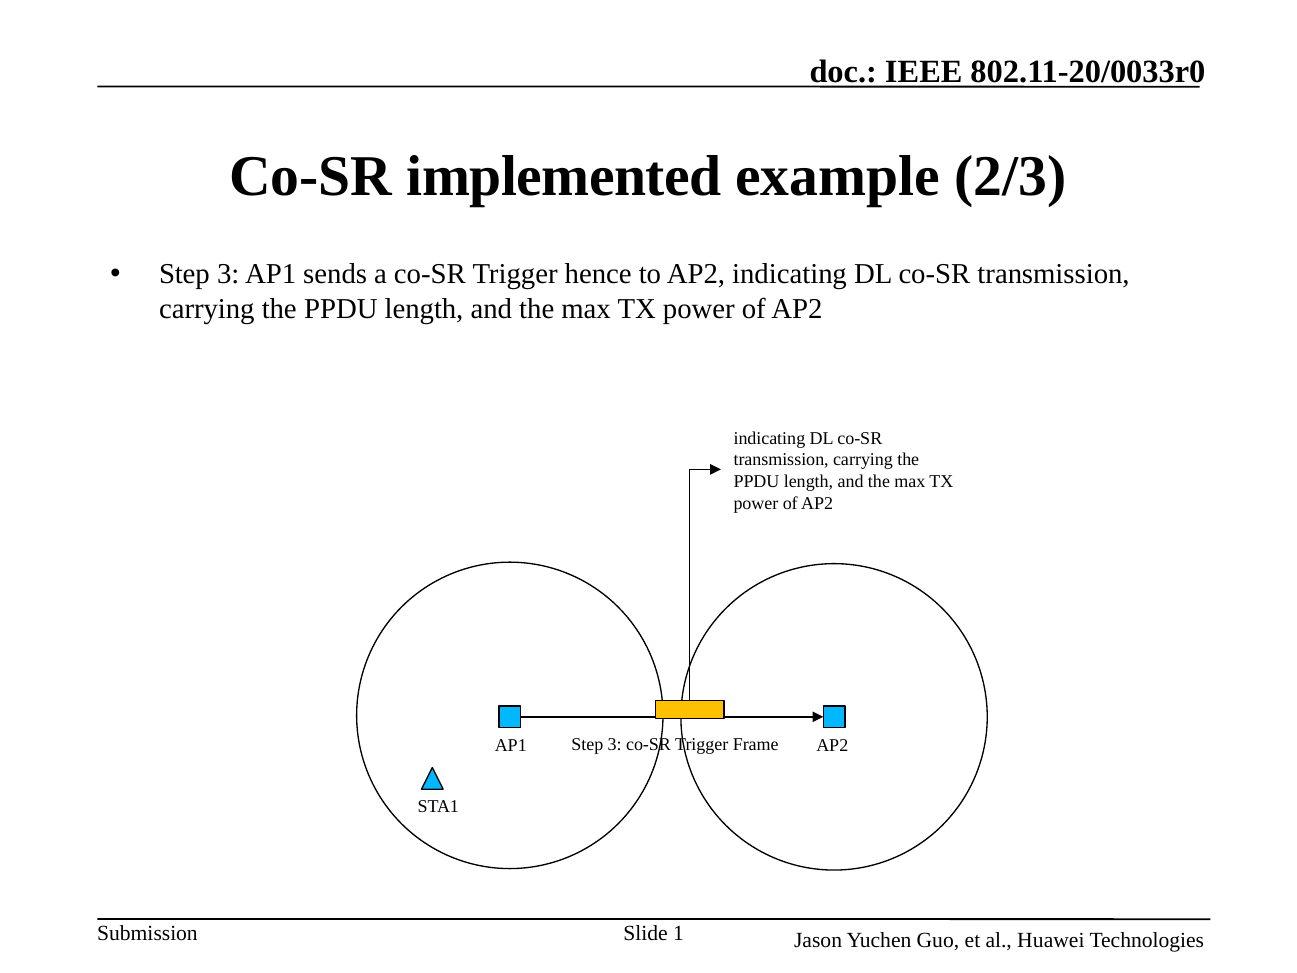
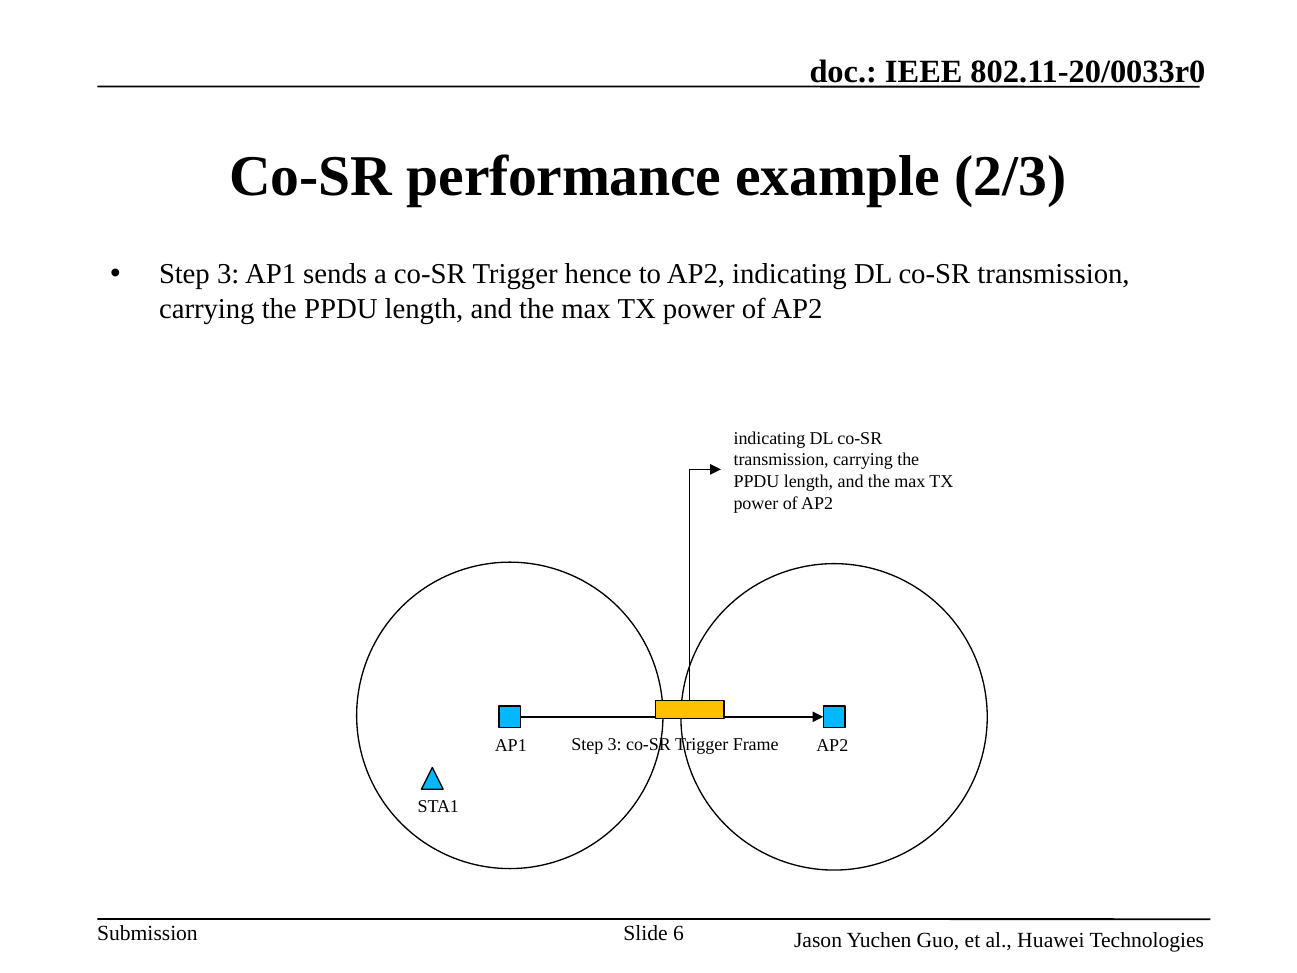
implemented: implemented -> performance (564, 177)
1: 1 -> 6 (679, 933)
